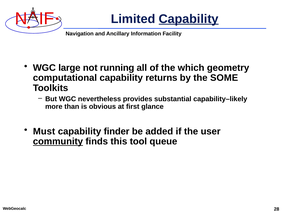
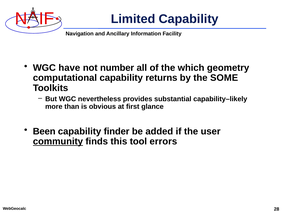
Capability underline: present -> none (189, 19)
large: large -> have (69, 68)
running: running -> number (117, 68)
Must: Must -> Been (44, 131)
queue: queue -> errors (163, 141)
